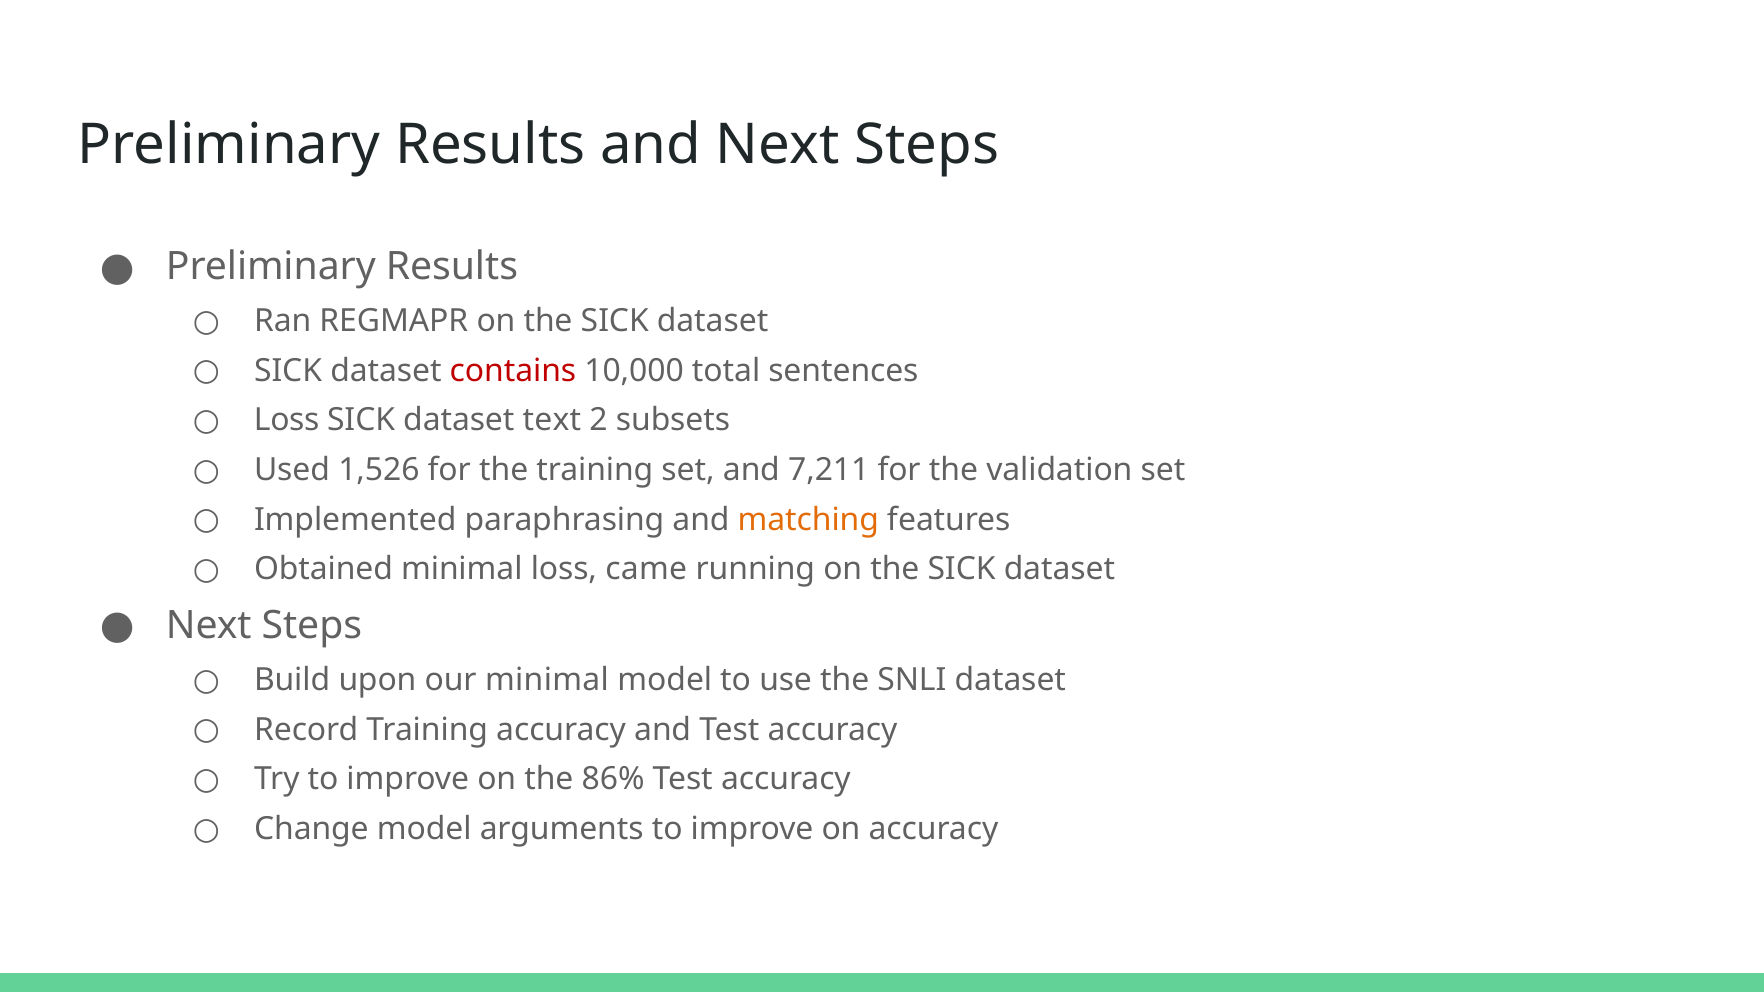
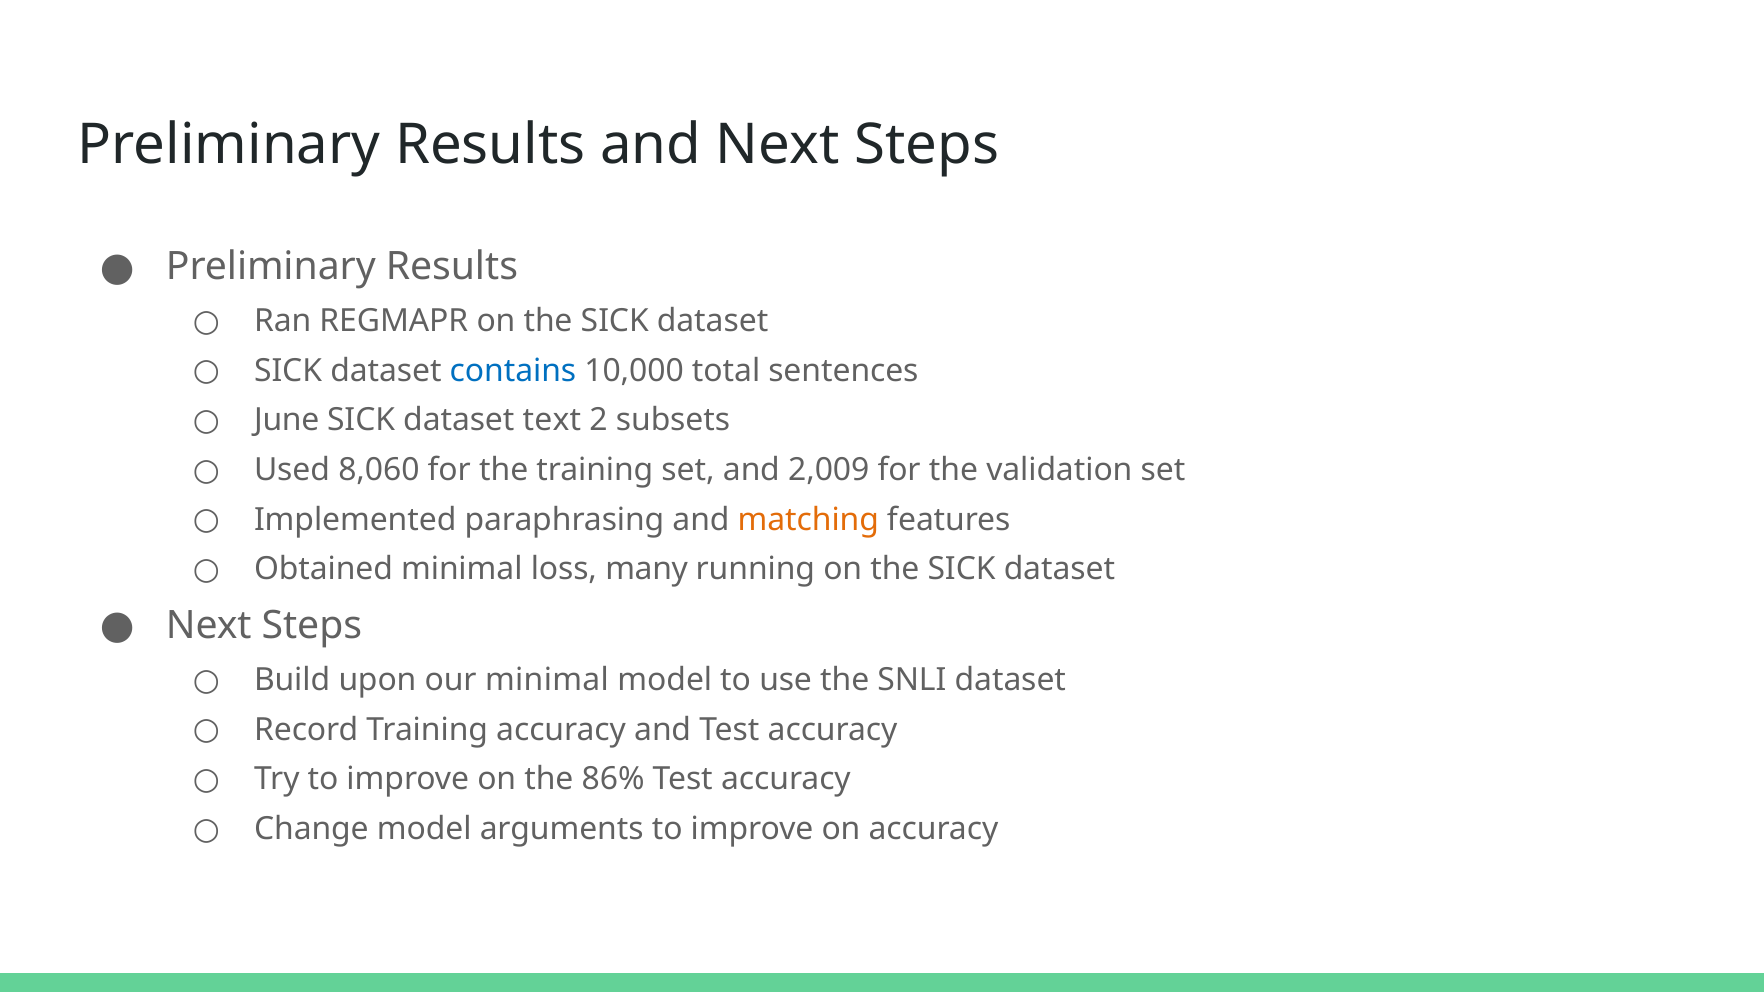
contains colour: red -> blue (513, 371)
Loss: Loss -> June (287, 420)
1,526: 1,526 -> 8,060 (379, 470)
7,211: 7,211 -> 2,009 (829, 470)
came: came -> many (647, 569)
